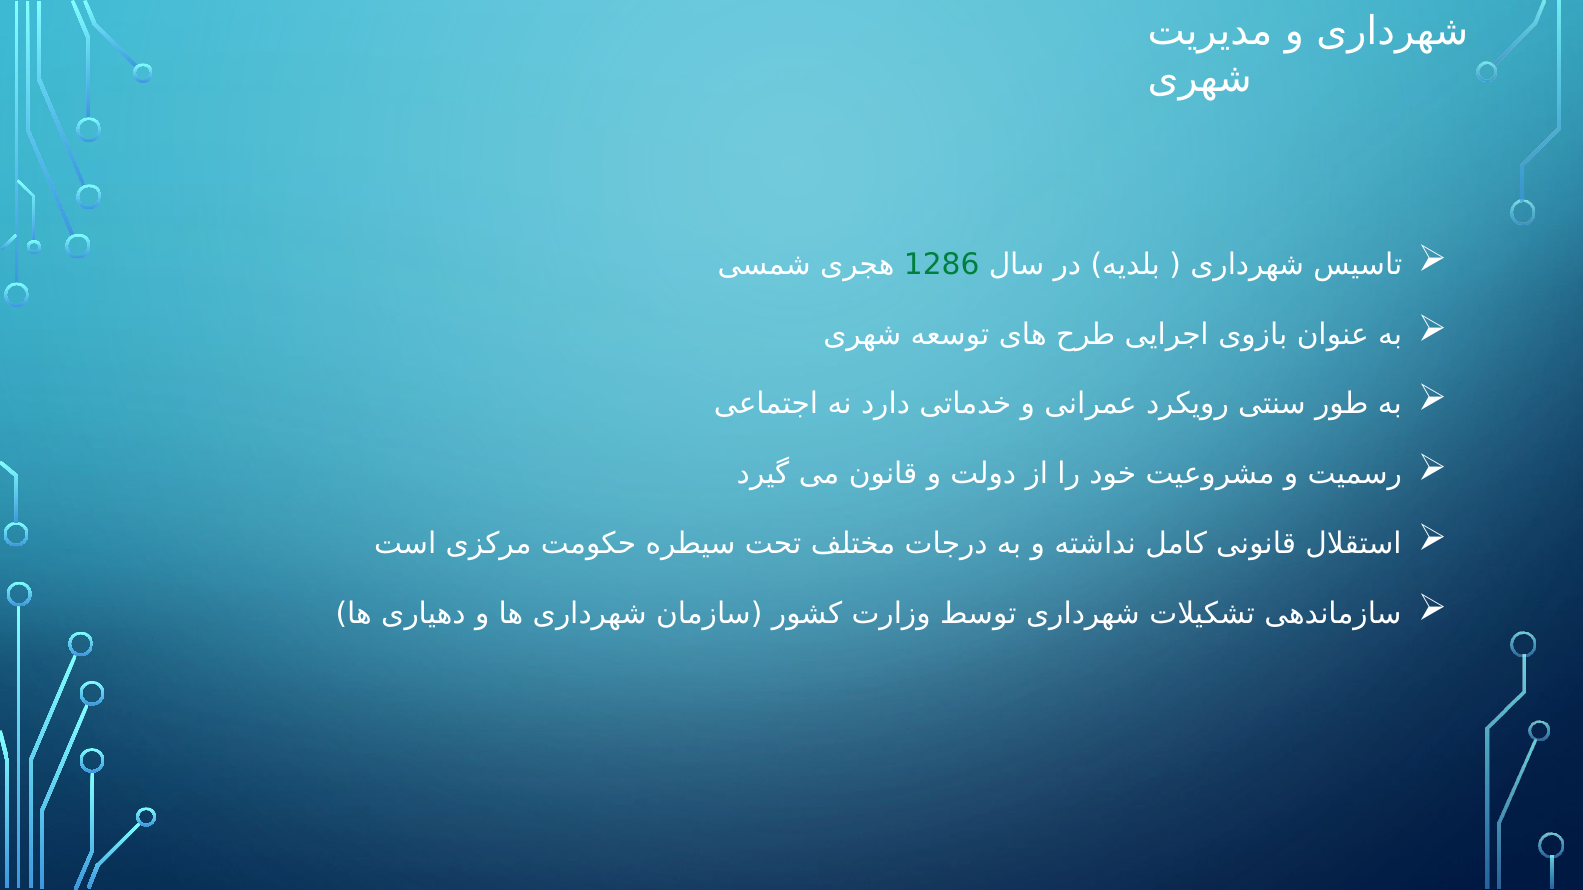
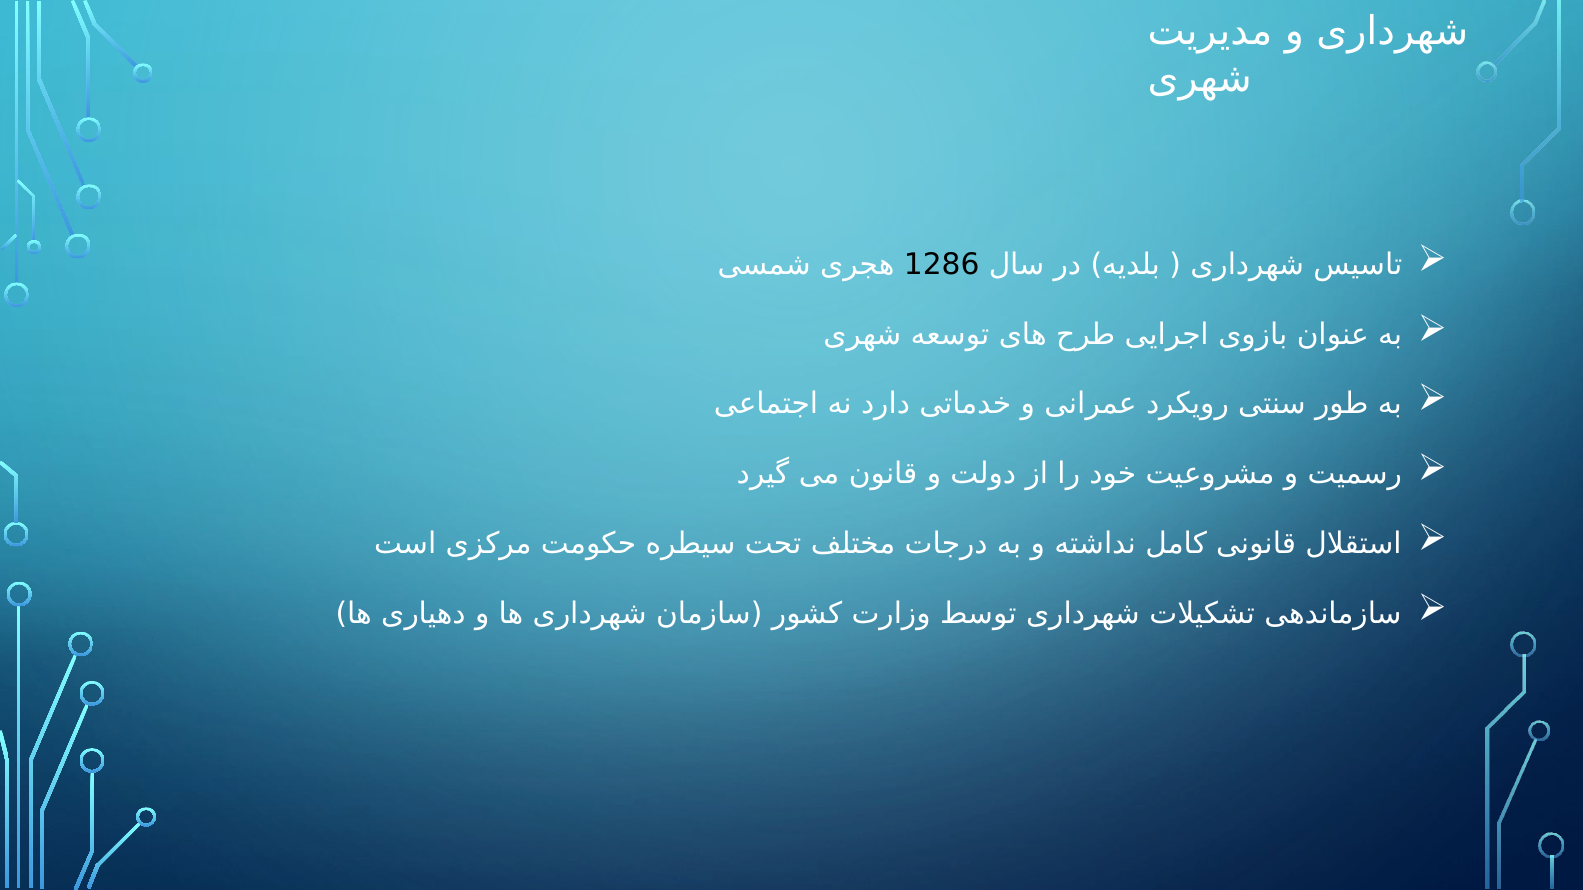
1286 colour: green -> black (942, 265)
